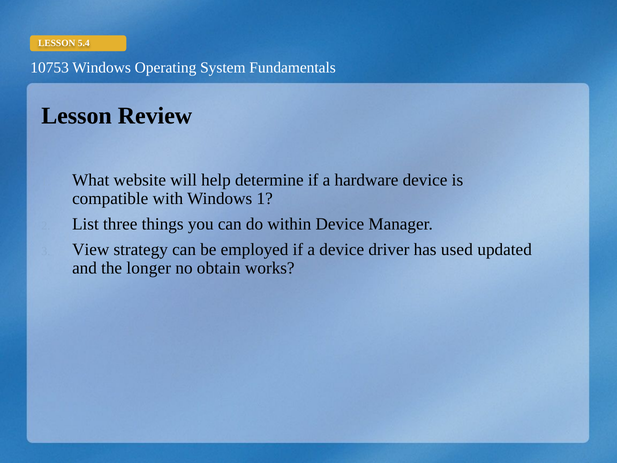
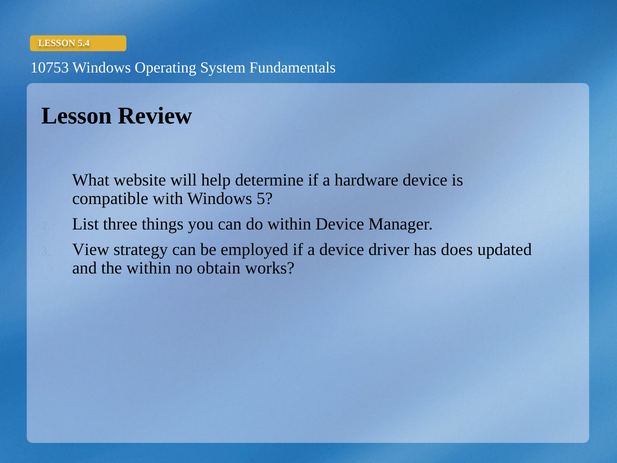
Windows 1: 1 -> 5 (265, 199)
used: used -> does (457, 249)
the longer: longer -> within (149, 268)
